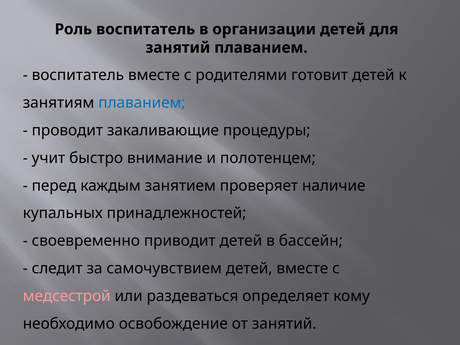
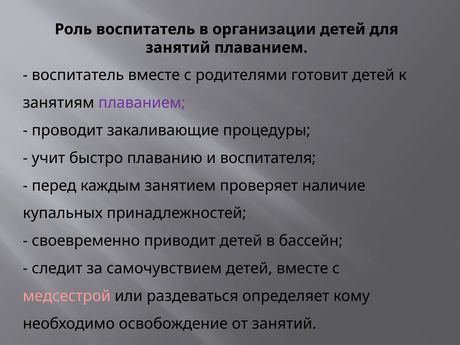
плаванием colour: blue -> purple (142, 103)
внимание: внимание -> плаванию (165, 158)
полотенцем: полотенцем -> воспитателя (268, 158)
